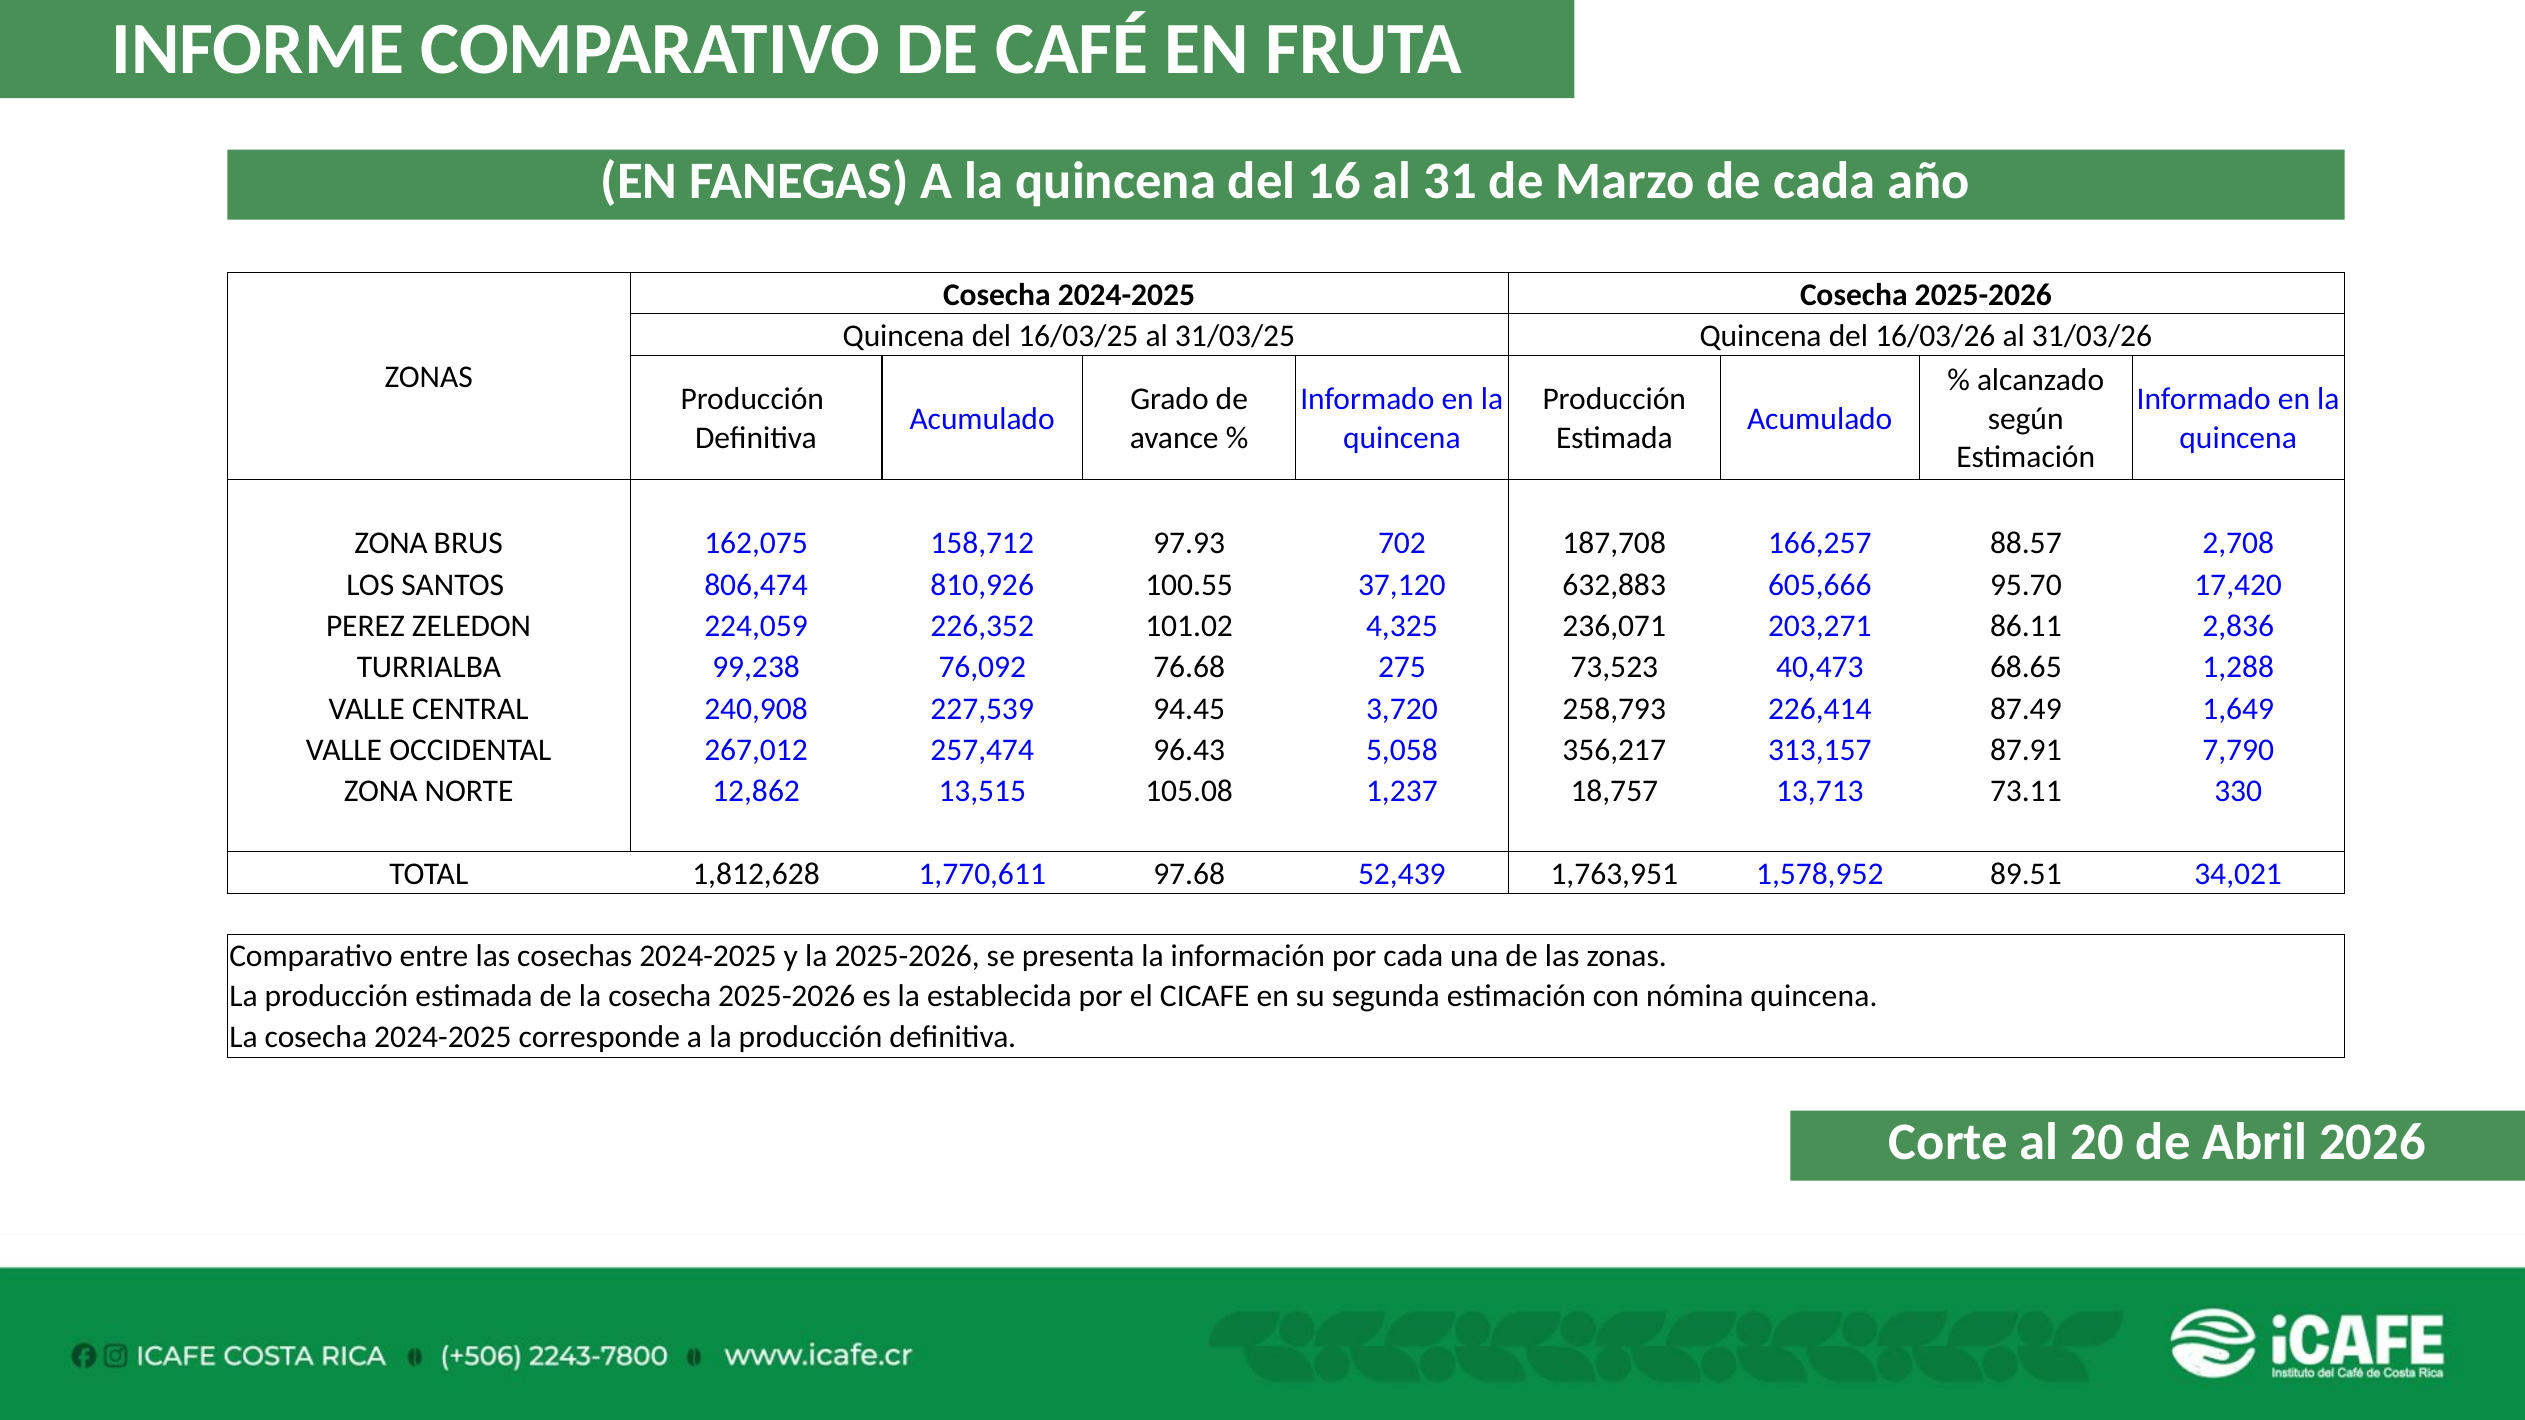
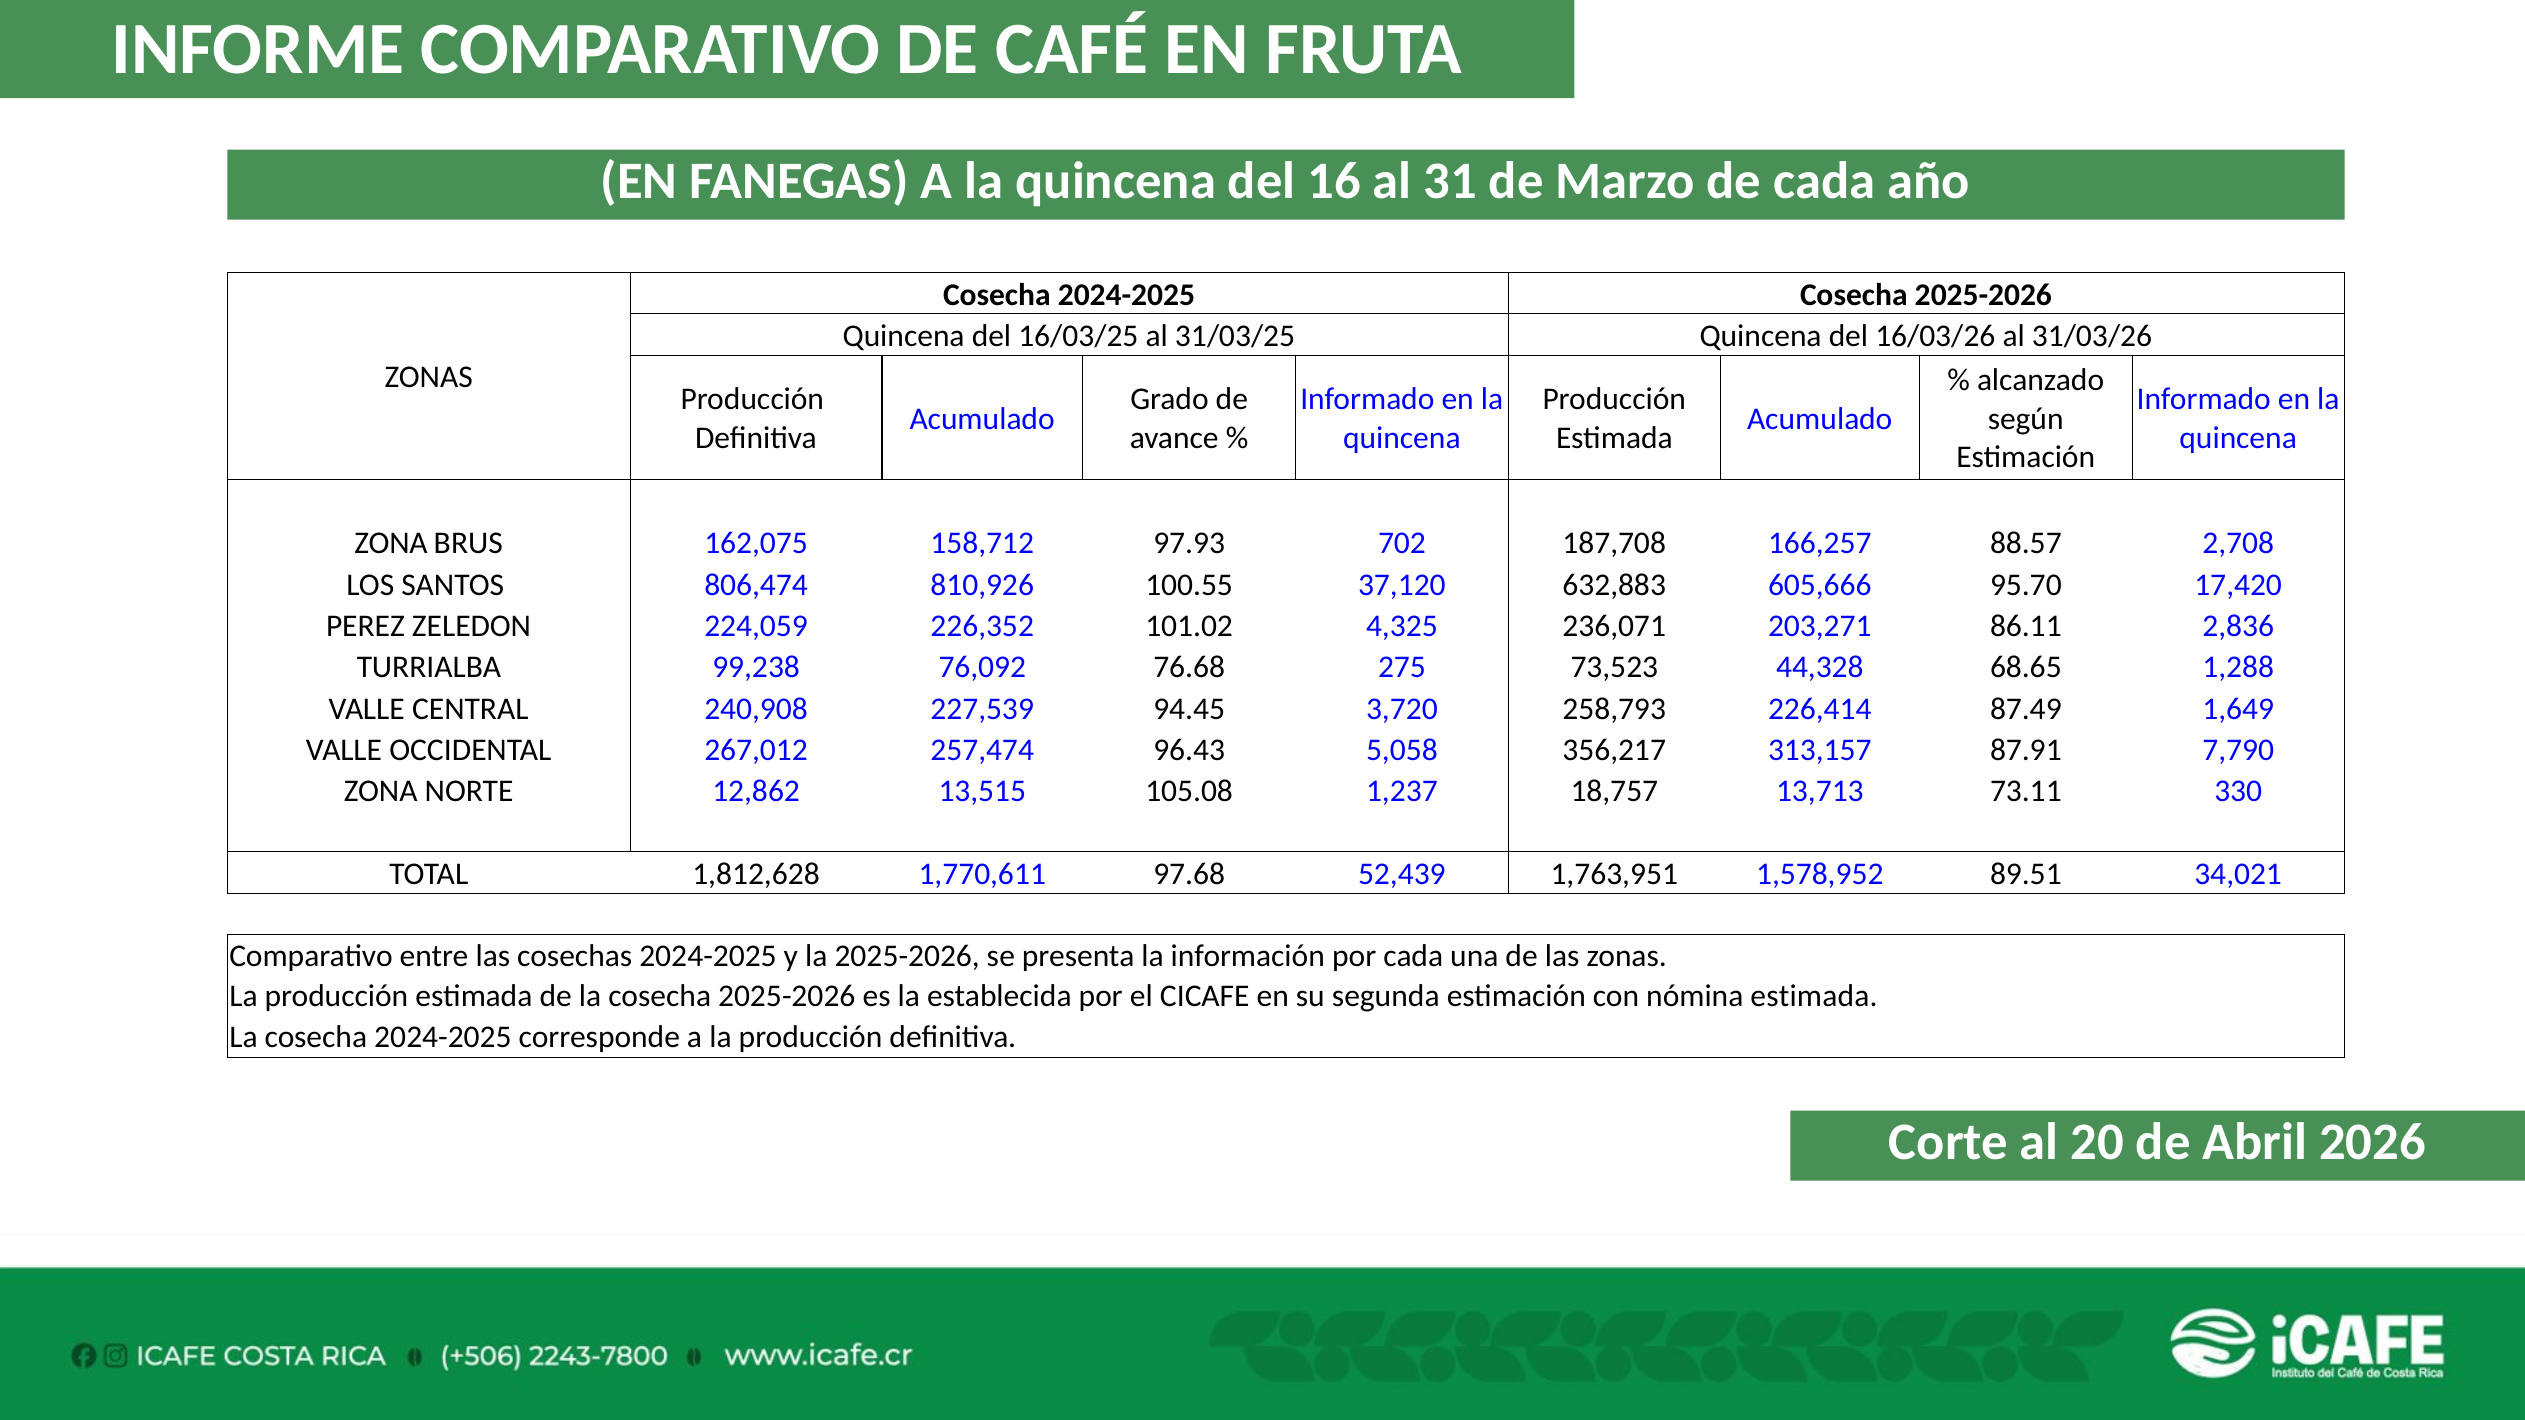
40,473: 40,473 -> 44,328 (1820, 668)
nómina quincena: quincena -> estimada (1814, 996)
